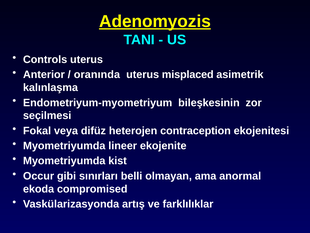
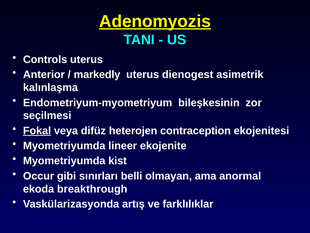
oranında: oranında -> markedly (97, 74)
misplaced: misplaced -> dienogest (188, 74)
Fokal underline: none -> present (37, 130)
compromised: compromised -> breakthrough (92, 189)
